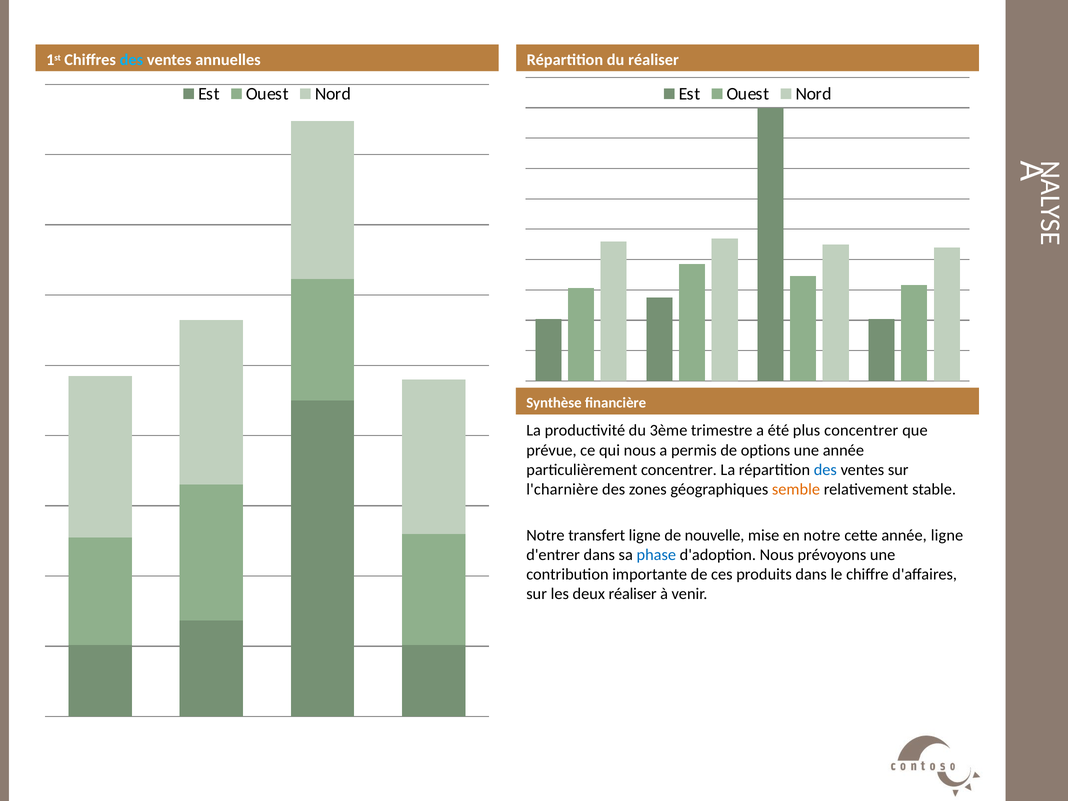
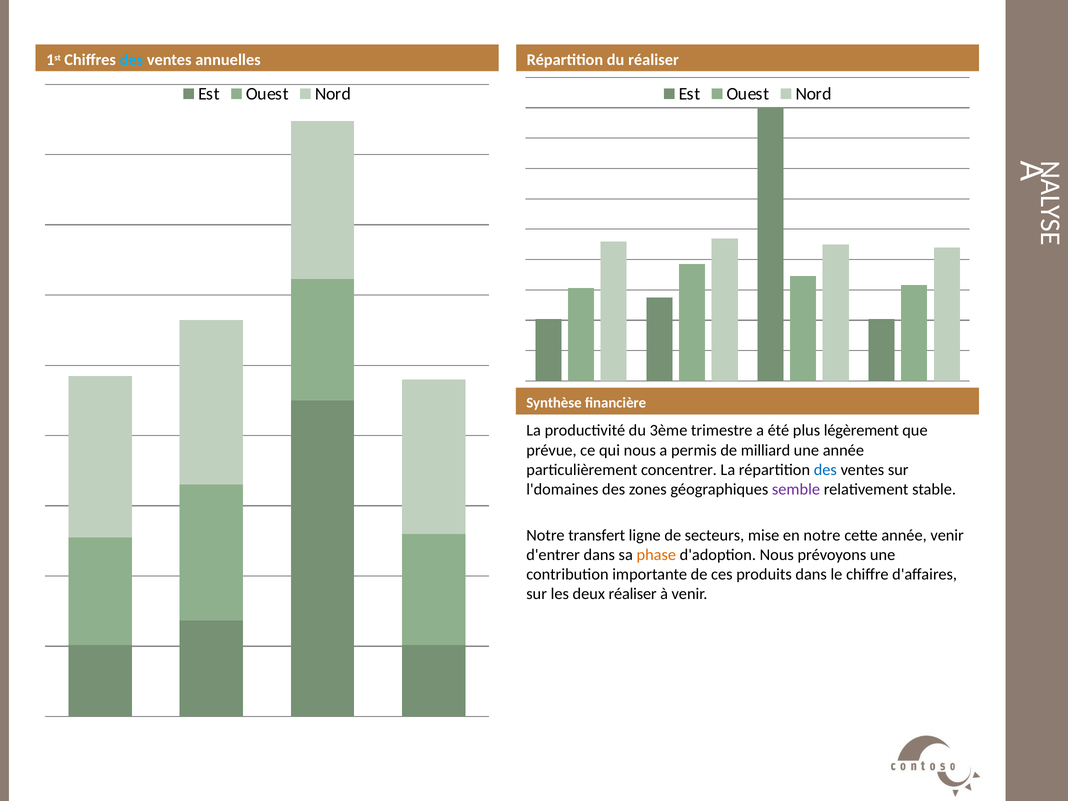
plus concentrer: concentrer -> légèrement (861, 431)
options: options -> milliard (766, 450)
l'charnière: l'charnière -> l'domaines (562, 489)
semble colour: orange -> purple (796, 489)
nouvelle: nouvelle -> secteurs (714, 535)
année ligne: ligne -> venir (947, 535)
phase colour: blue -> orange (656, 555)
